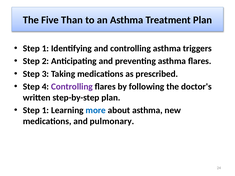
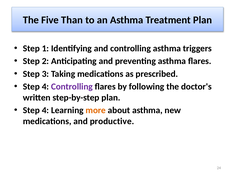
1: 1 -> 4 (45, 110)
more colour: blue -> orange (96, 110)
pulmonary: pulmonary -> productive (112, 121)
